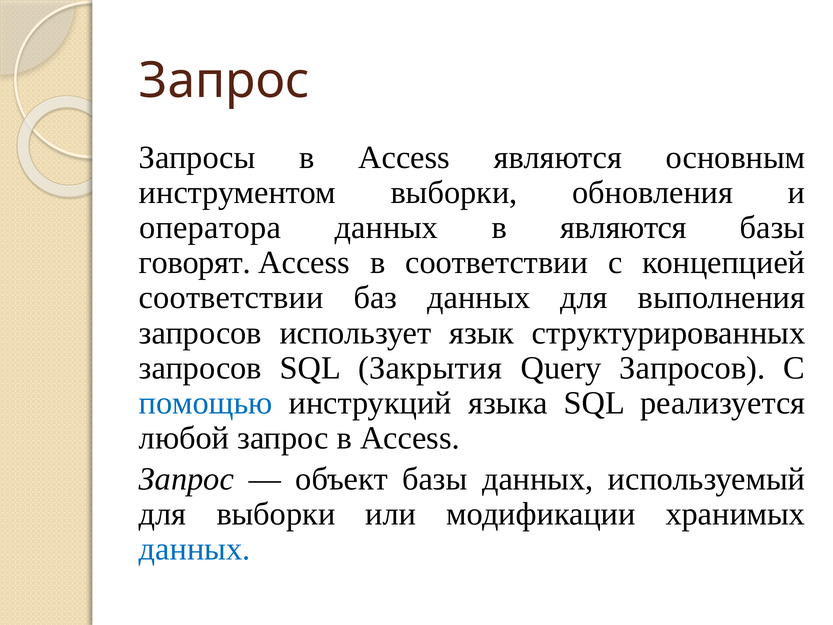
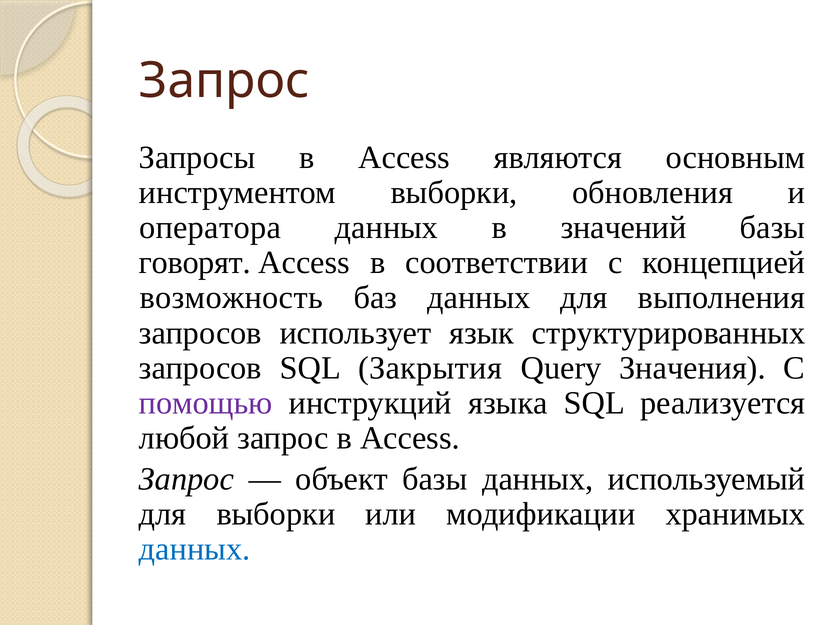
в являются: являются -> значений (624, 228)
соответствии: соответствии -> возможность (231, 298)
Query Запросов: Запросов -> Значения (693, 368)
помощью colour: blue -> purple (206, 403)
